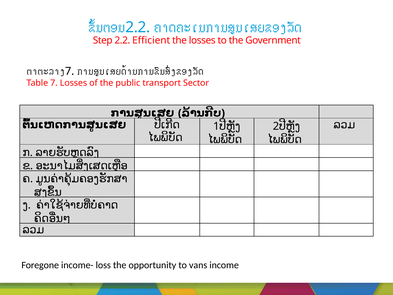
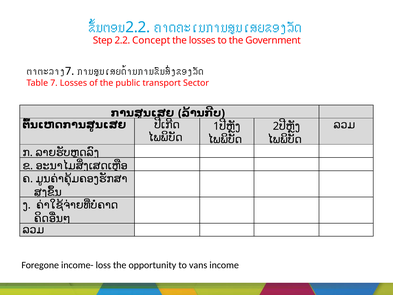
Efficient: Efficient -> Concept (151, 40)
